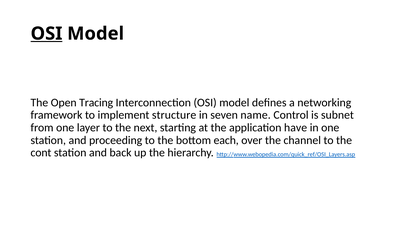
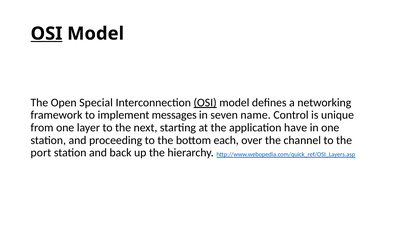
Tracing: Tracing -> Special (96, 103)
OSI underline: none -> present (205, 103)
structure: structure -> messages (174, 115)
subnet: subnet -> unique (337, 115)
cont: cont -> port (41, 153)
